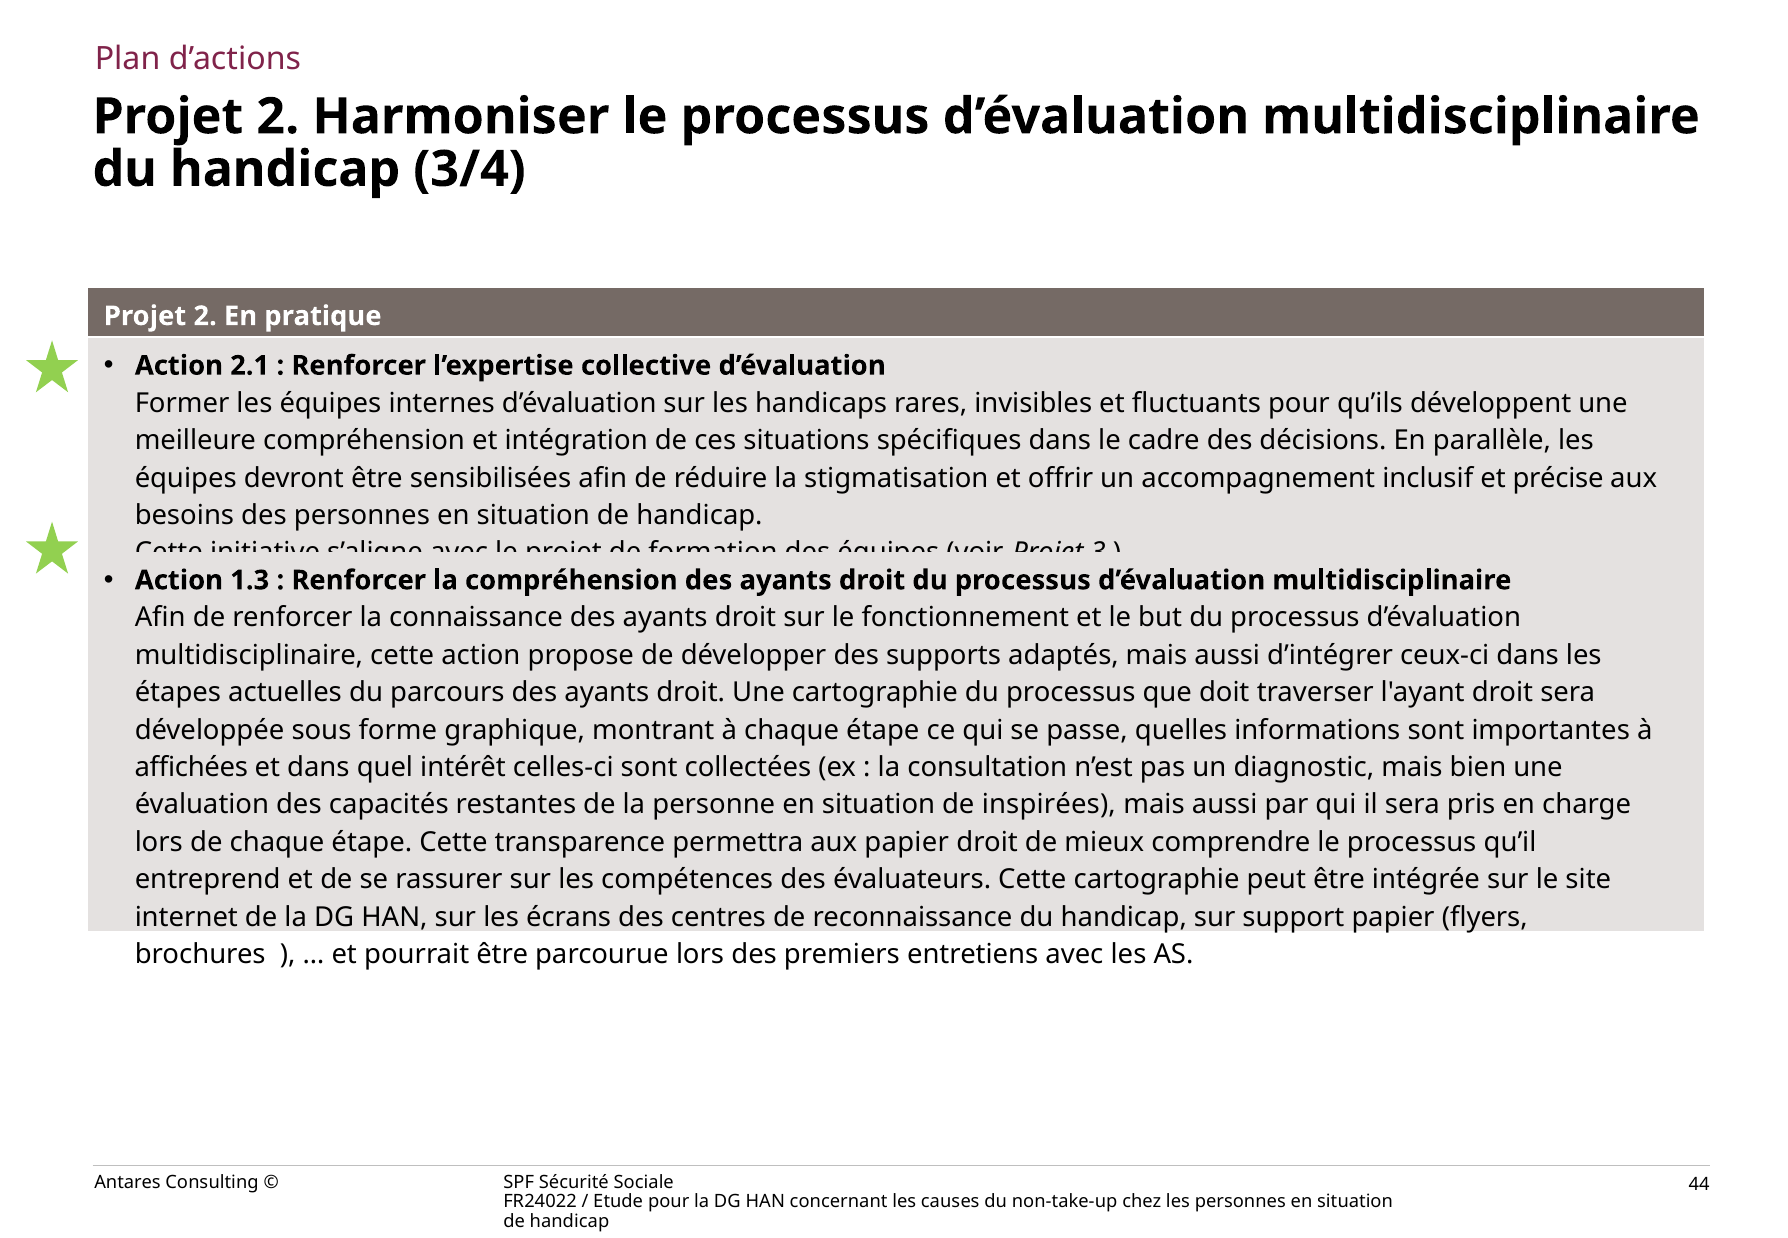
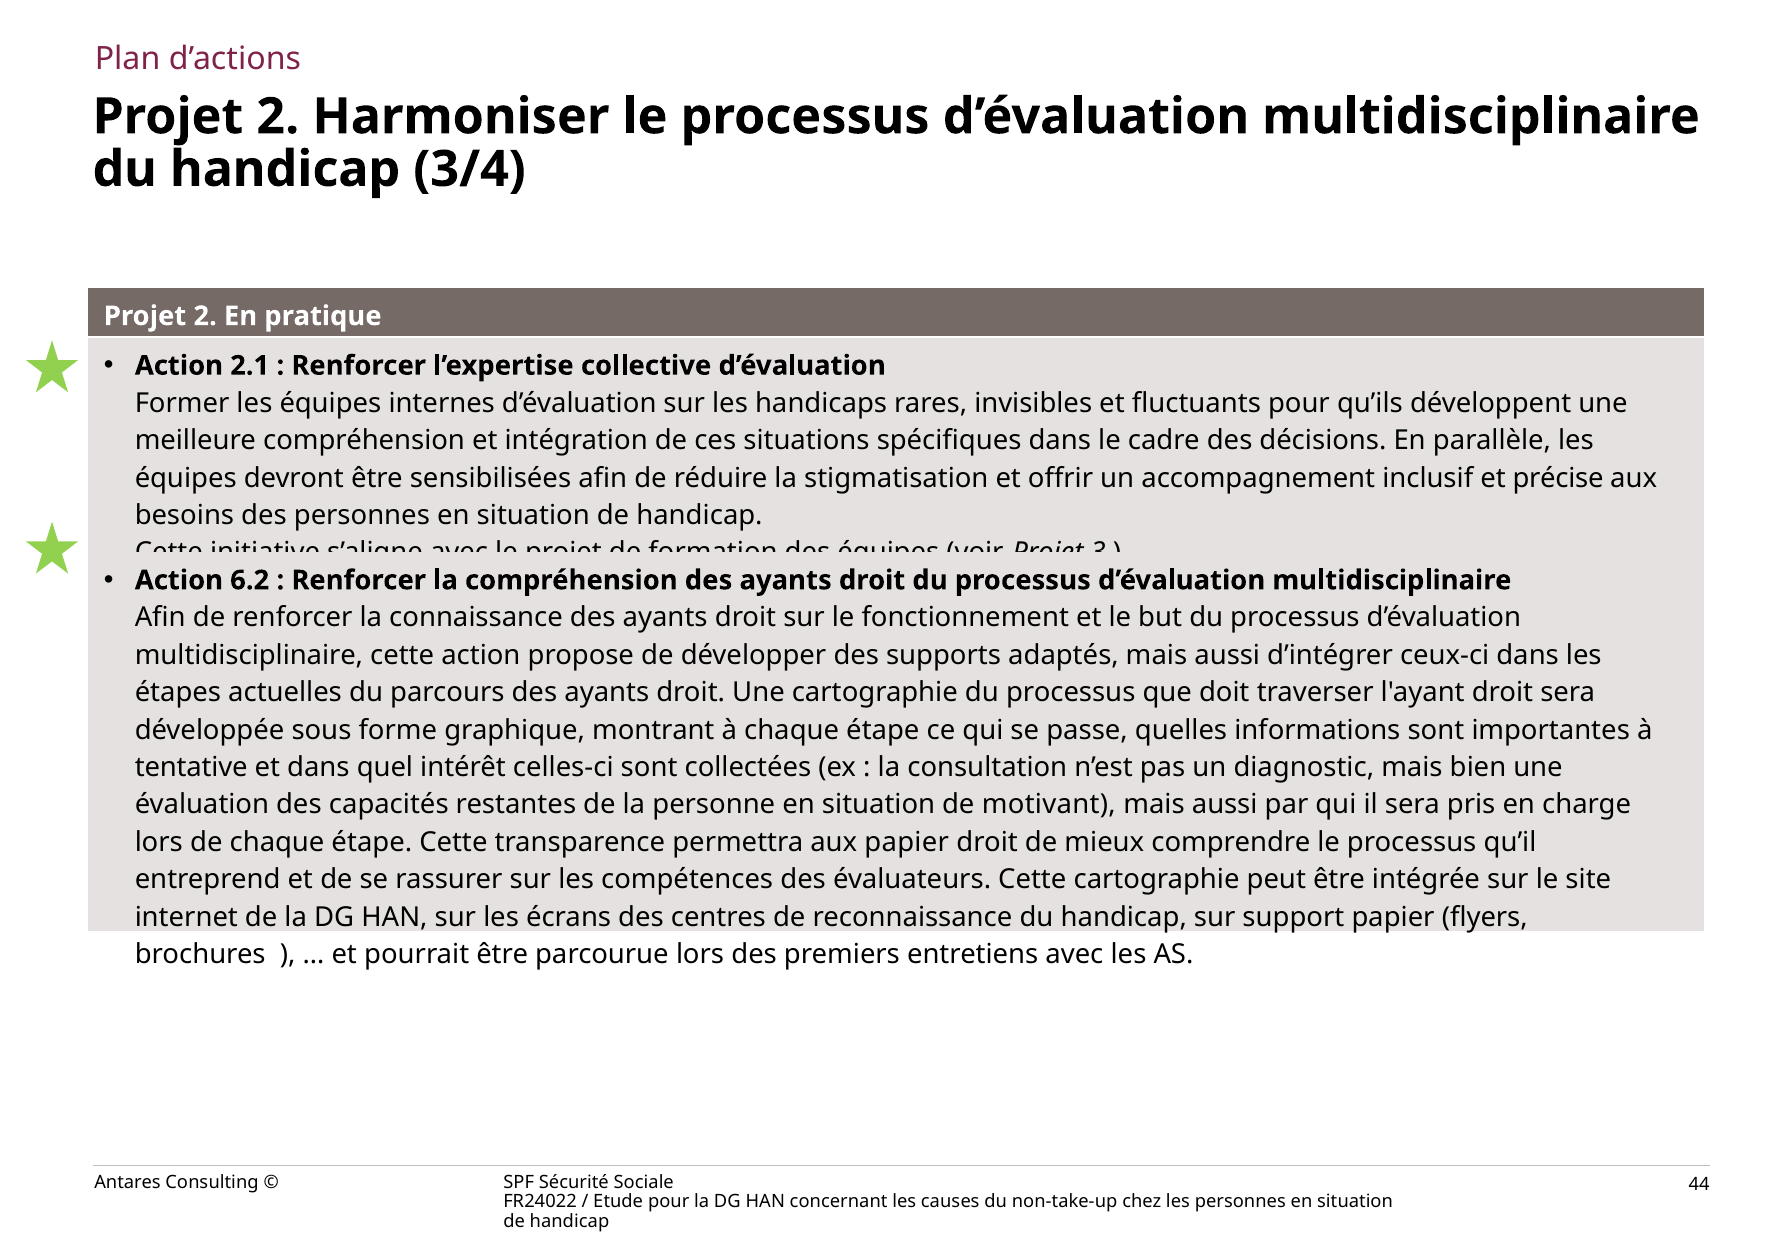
1.3: 1.3 -> 6.2 (250, 580)
affichées: affichées -> tentative (191, 767)
inspirées: inspirées -> motivant (1049, 805)
